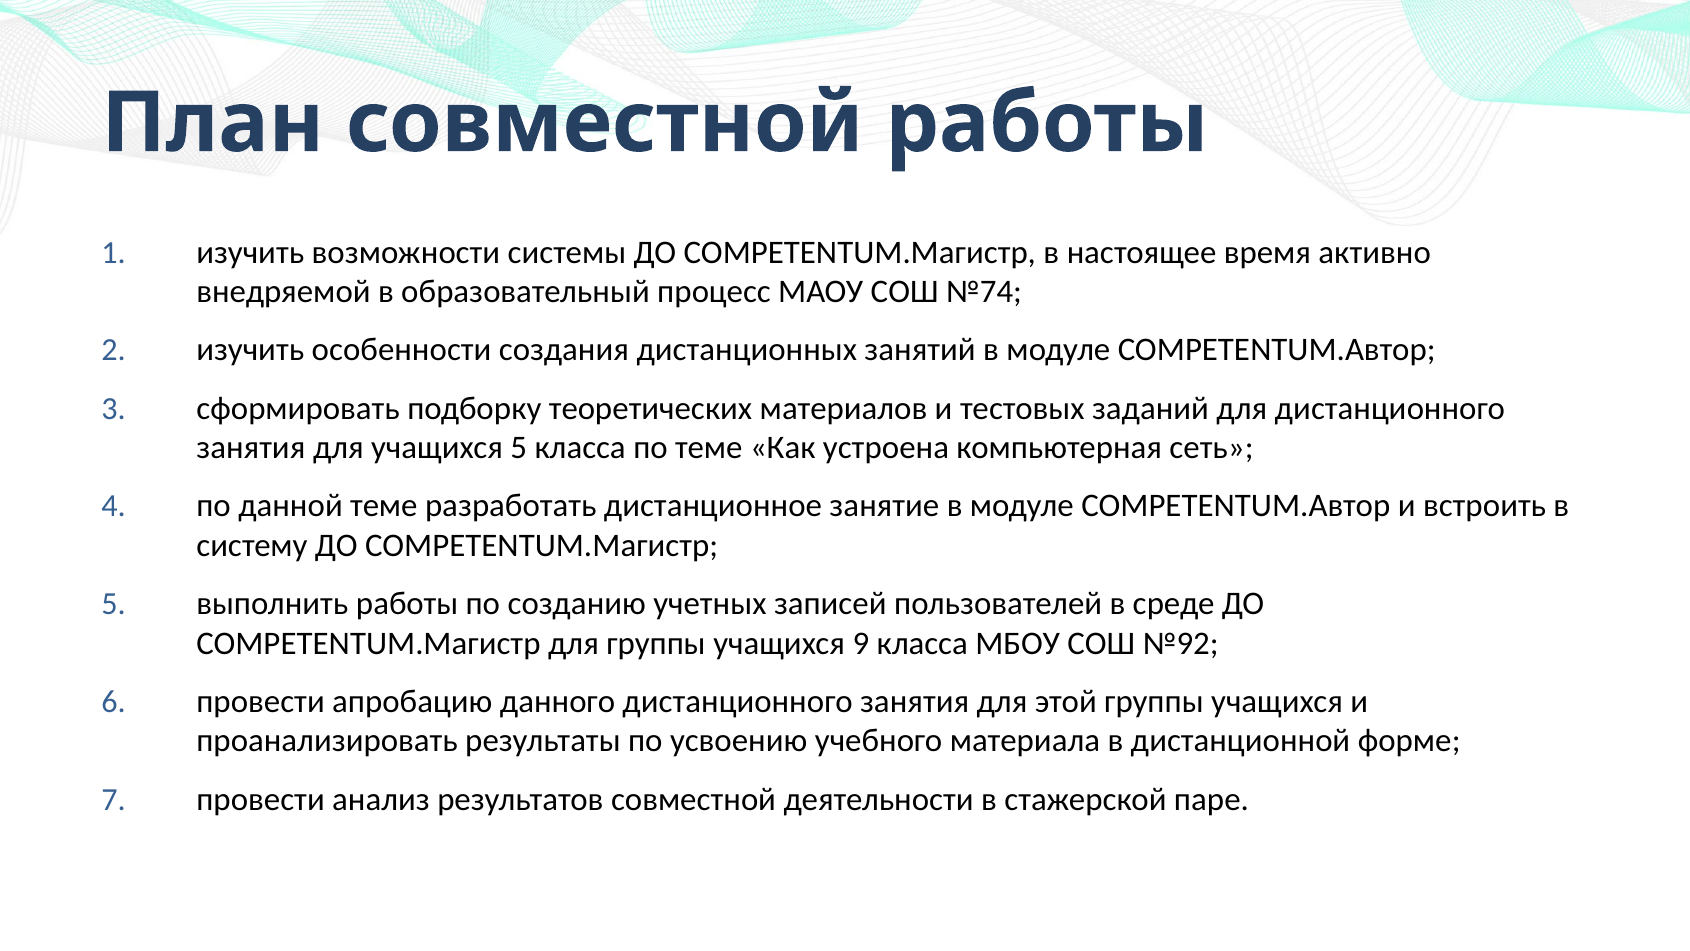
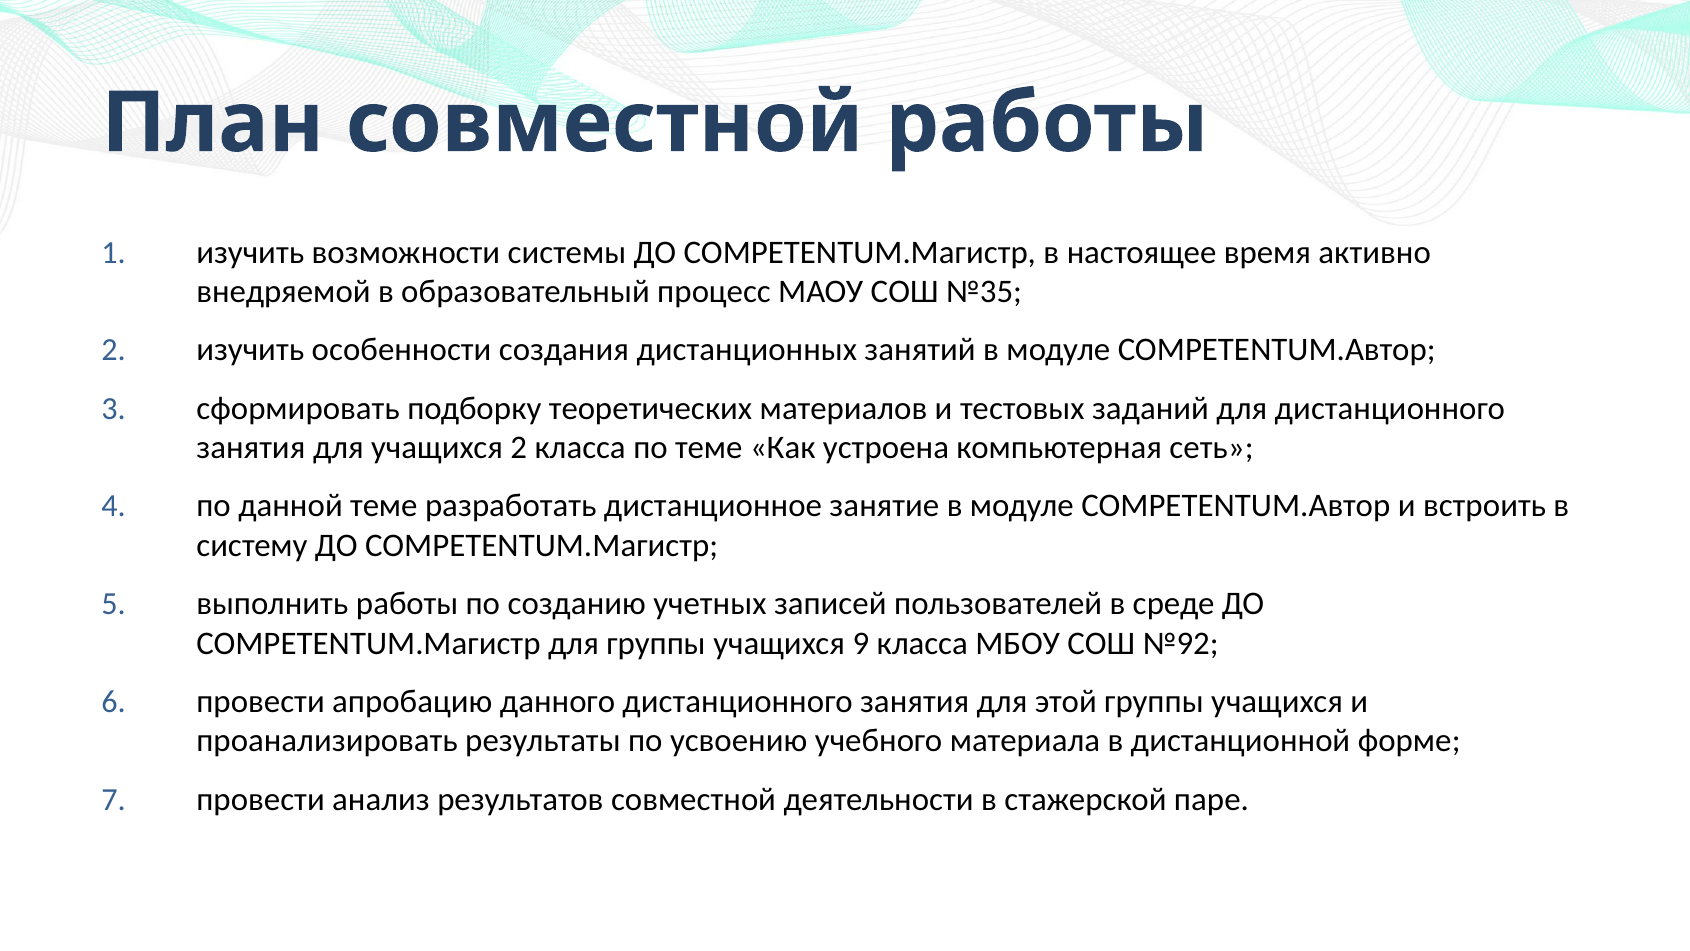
№74: №74 -> №35 (984, 292)
учащихся 5: 5 -> 2 (519, 448)
